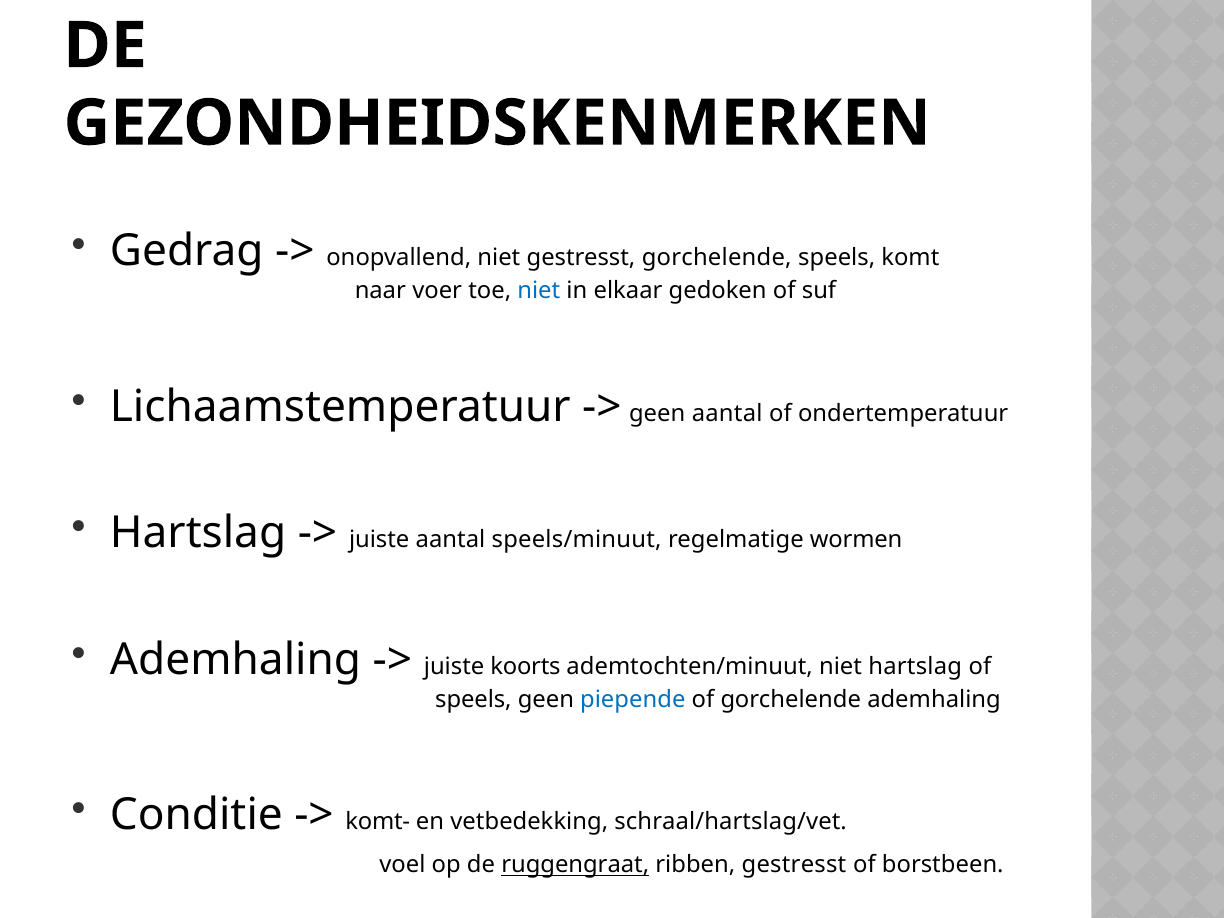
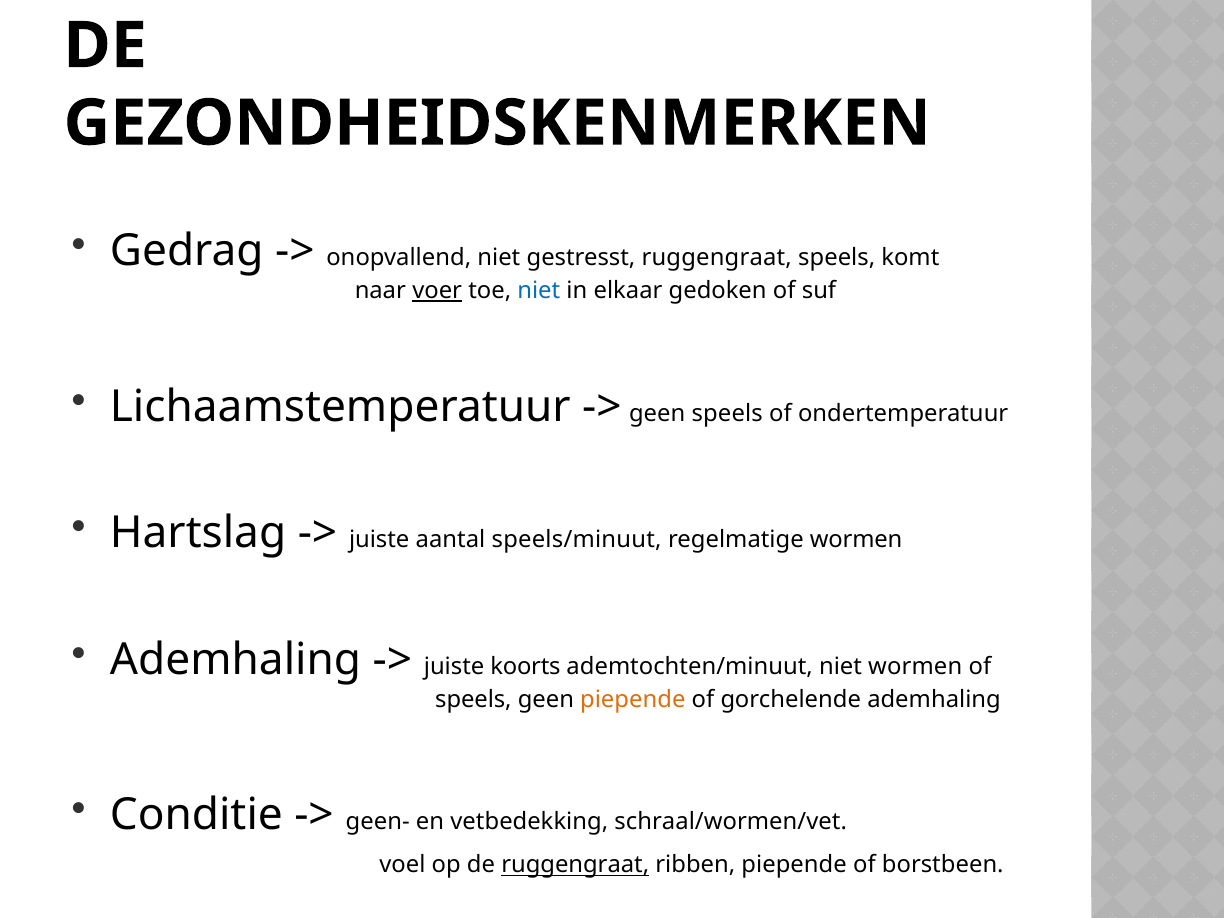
gestresst gorchelende: gorchelende -> ruggengraat (717, 258)
voer underline: none -> present (437, 291)
geen aantal: aantal -> speels (727, 413)
niet hartslag: hartslag -> wormen (915, 667)
piepende colour: blue -> orange (633, 699)
komt-: komt- -> geen- (378, 822)
schraal/hartslag/vet: schraal/hartslag/vet -> schraal/wormen/vet (731, 822)
ribben gestresst: gestresst -> piepende (794, 865)
